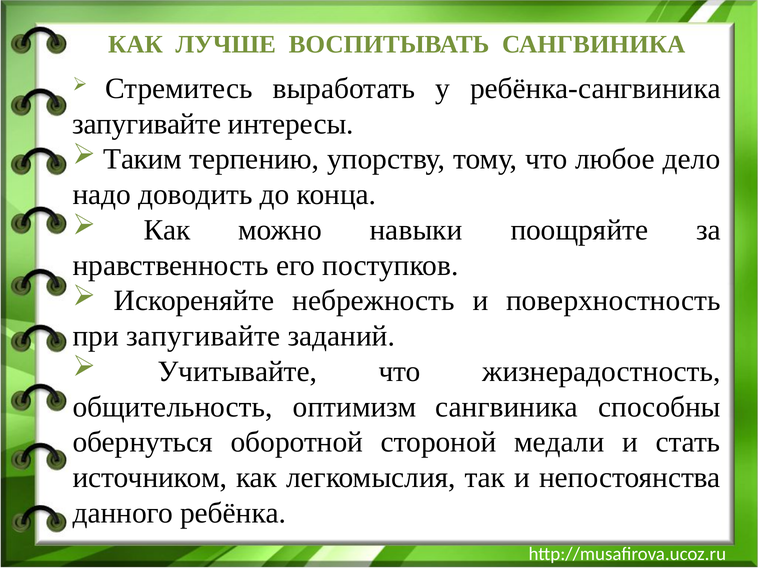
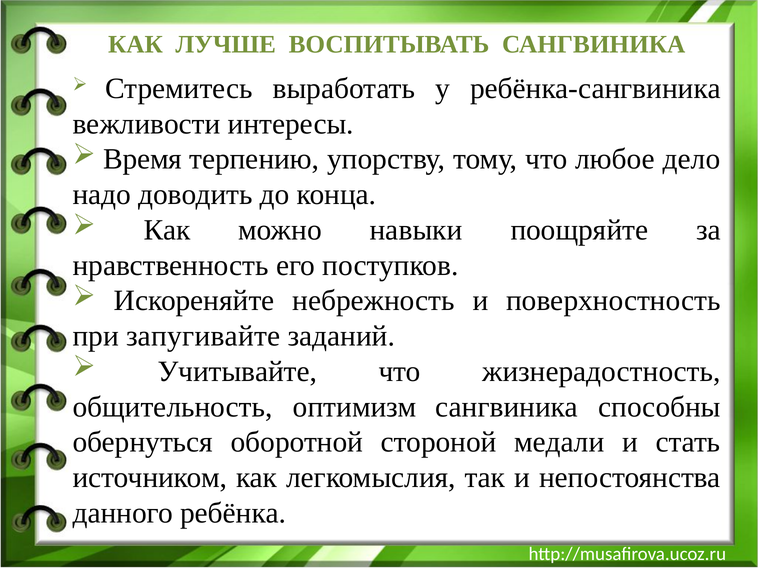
запугивайте: запугивайте -> вежливости (147, 124)
Таким: Таким -> Время (143, 159)
